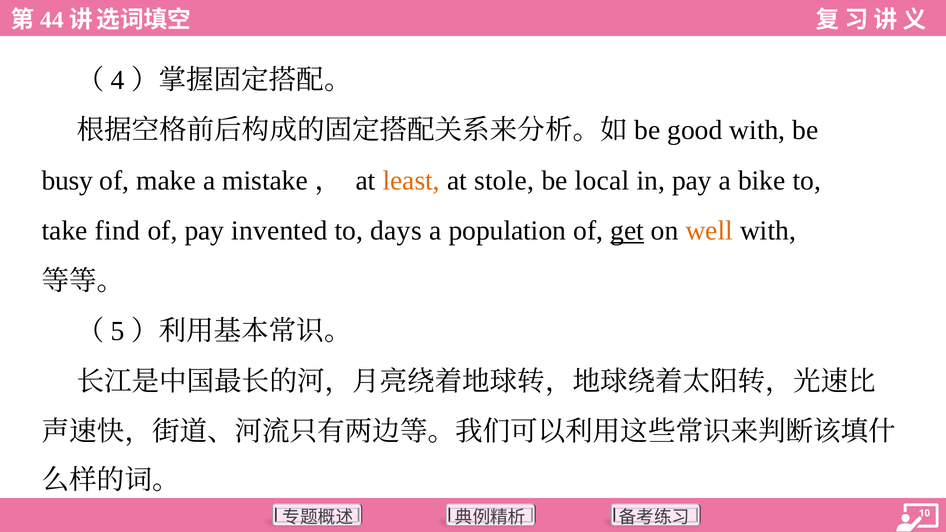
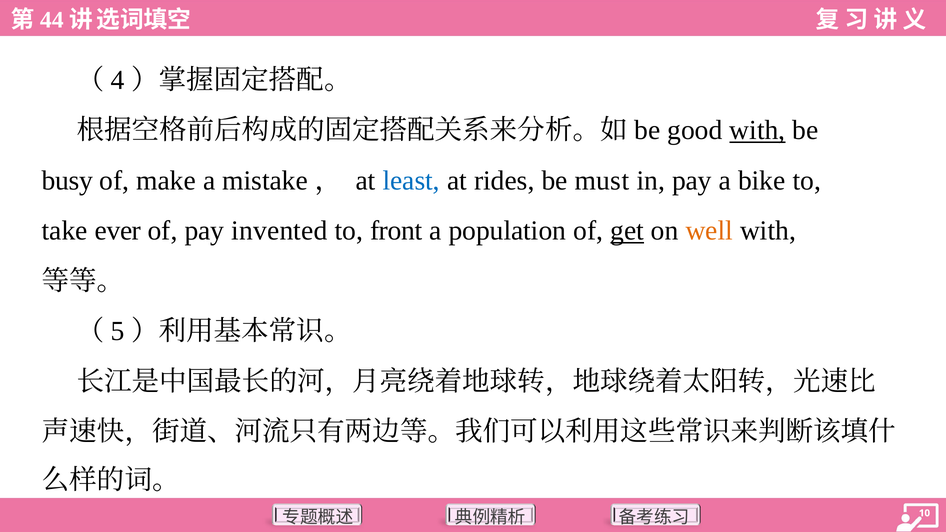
with underline: none -> present (757, 130)
least colour: orange -> blue (411, 181)
stole: stole -> rides (504, 181)
local: local -> must (602, 181)
find: find -> ever (118, 231)
days: days -> front (396, 231)
